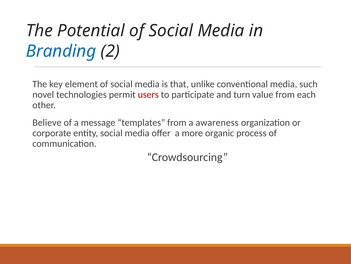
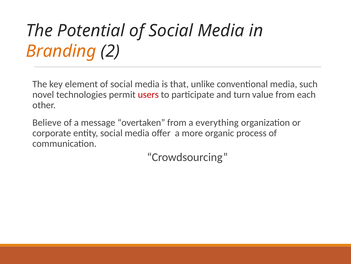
Branding colour: blue -> orange (61, 51)
templates: templates -> overtaken (141, 122)
awareness: awareness -> everything (217, 122)
